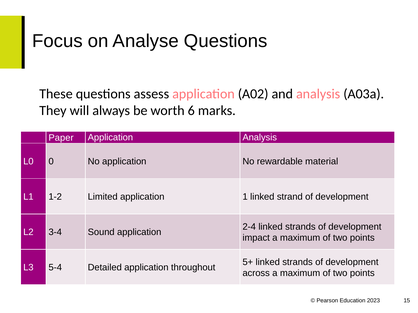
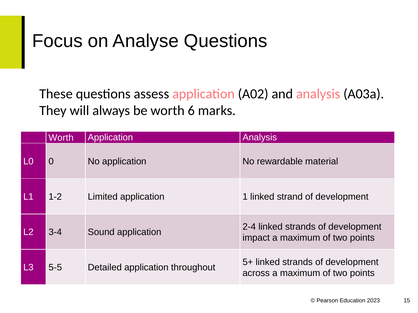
Paper: Paper -> Worth (61, 138)
5-4: 5-4 -> 5-5 (55, 268)
